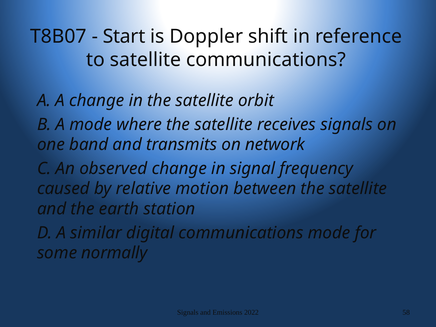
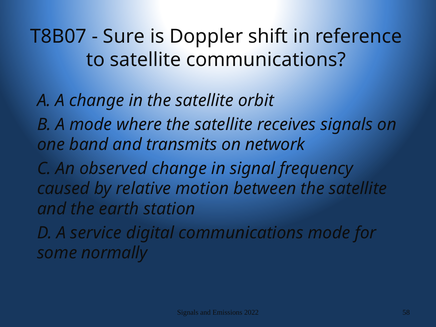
Start: Start -> Sure (124, 36)
similar: similar -> service (96, 233)
